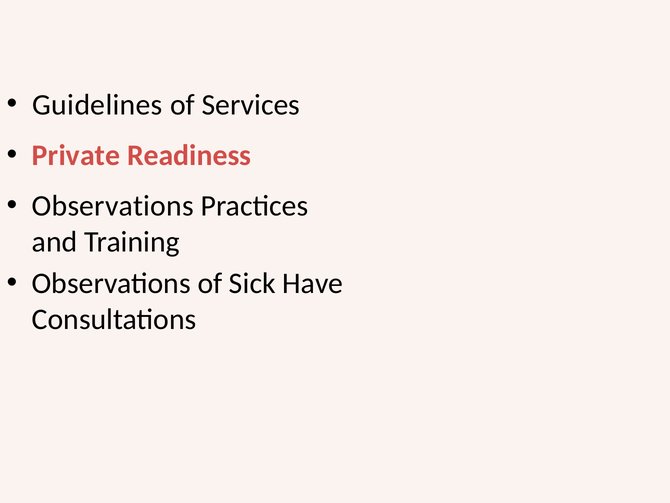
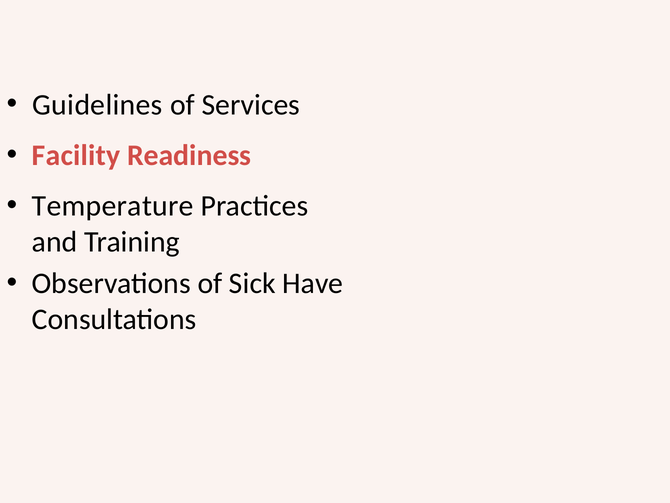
Private: Private -> Facility (76, 155)
Observations: Observations -> Temperature (113, 206)
